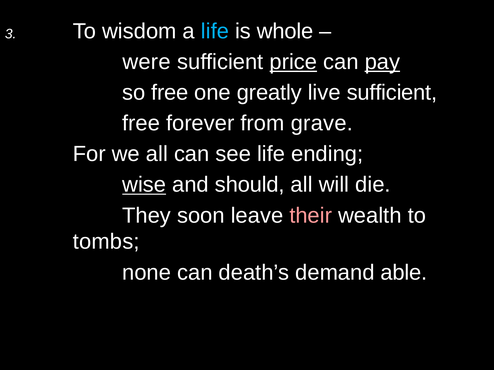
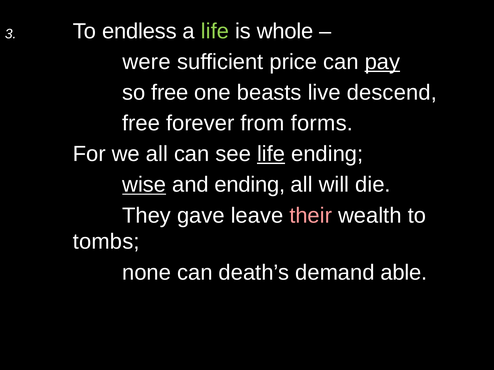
wisdom: wisdom -> endless (139, 31)
life colour: light blue -> light green (215, 31)
price underline: present -> none (293, 62)
greatly: greatly -> beasts (269, 93)
live sufficient: sufficient -> descend (392, 93)
grave: grave -> forms (322, 123)
life underline: none -> present (271, 154)
and should: should -> ending (250, 185)
soon: soon -> gave (201, 216)
